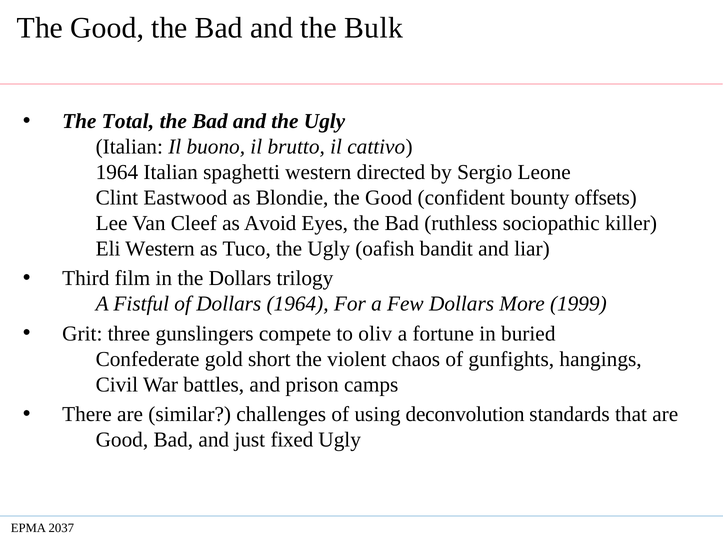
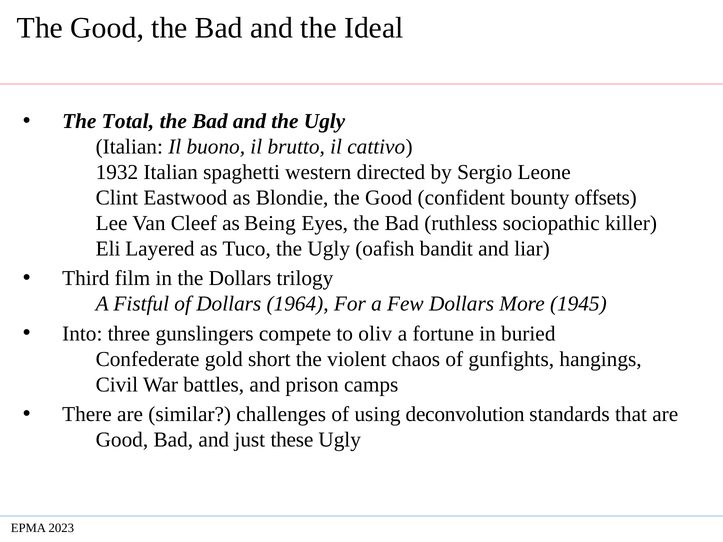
Bulk: Bulk -> Ideal (374, 28)
1964: 1964 -> 1932 (117, 172)
Avoid: Avoid -> Being (270, 223)
Eli Western: Western -> Layered (160, 249)
1999: 1999 -> 1945 (578, 304)
Grit: Grit -> Into (82, 334)
fixed: fixed -> these (292, 440)
2037: 2037 -> 2023 (61, 528)
